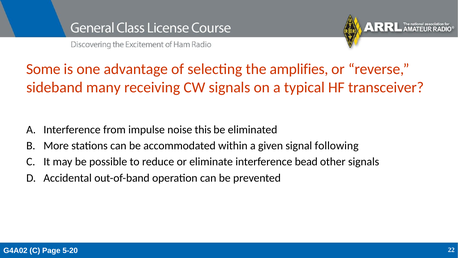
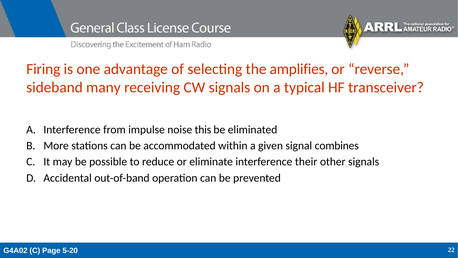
Some: Some -> Firing (43, 69)
following: following -> combines (337, 146)
bead: bead -> their (306, 162)
